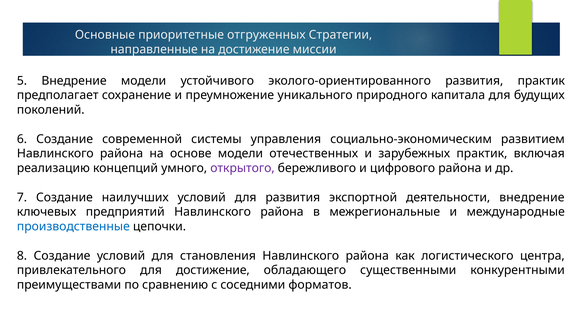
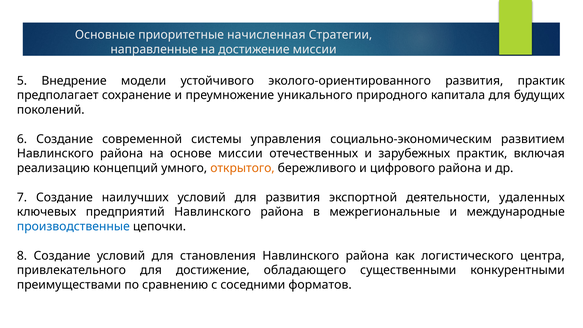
отгруженных: отгруженных -> начисленная (266, 35)
основе модели: модели -> миссии (240, 154)
открытого colour: purple -> orange (242, 168)
деятельности внедрение: внедрение -> удаленных (532, 197)
